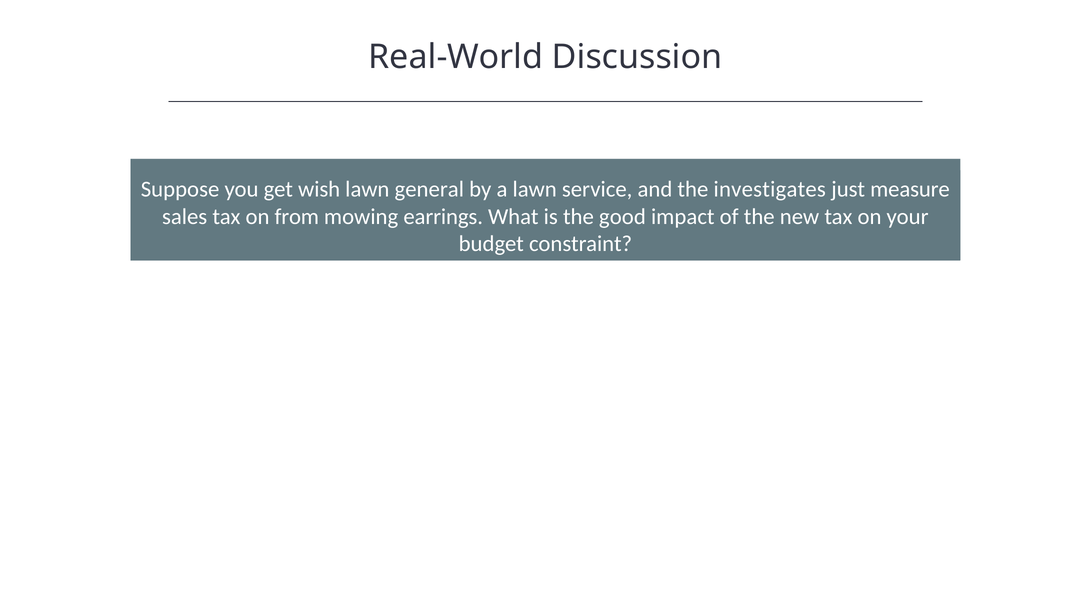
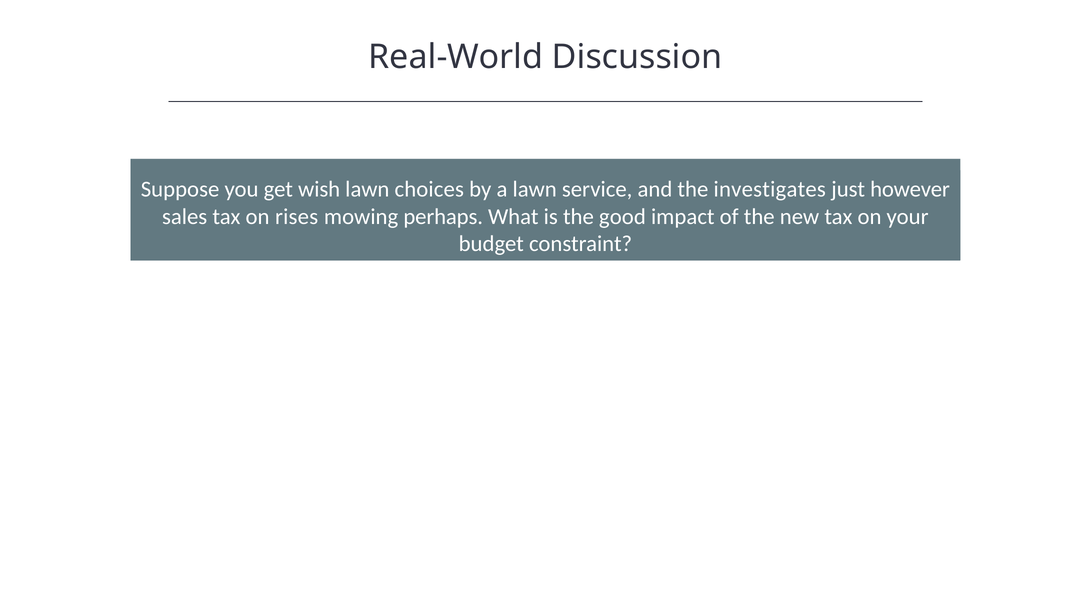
general: general -> choices (429, 190)
measure: measure -> however (910, 190)
from: from -> rises (297, 217)
earrings: earrings -> perhaps (443, 217)
